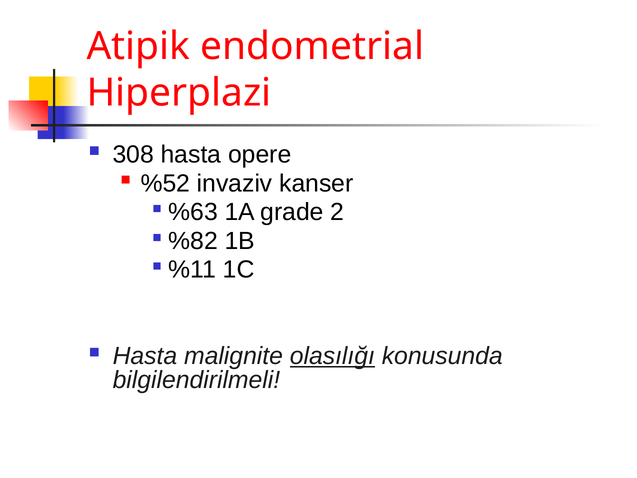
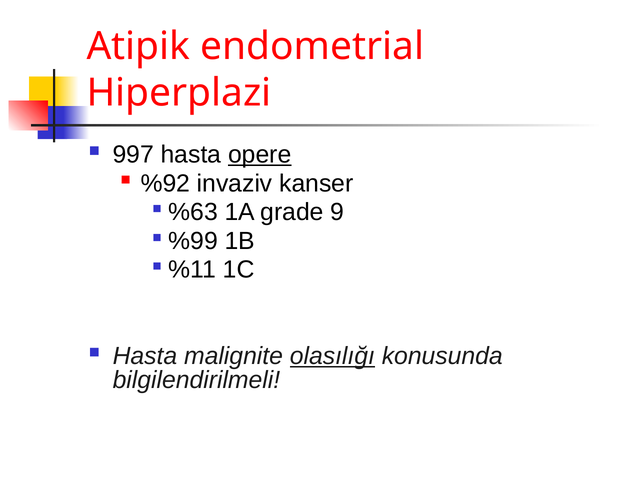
308: 308 -> 997 (133, 155)
opere underline: none -> present (260, 155)
%52: %52 -> %92 (165, 183)
2: 2 -> 9 (337, 212)
%82: %82 -> %99 (193, 241)
